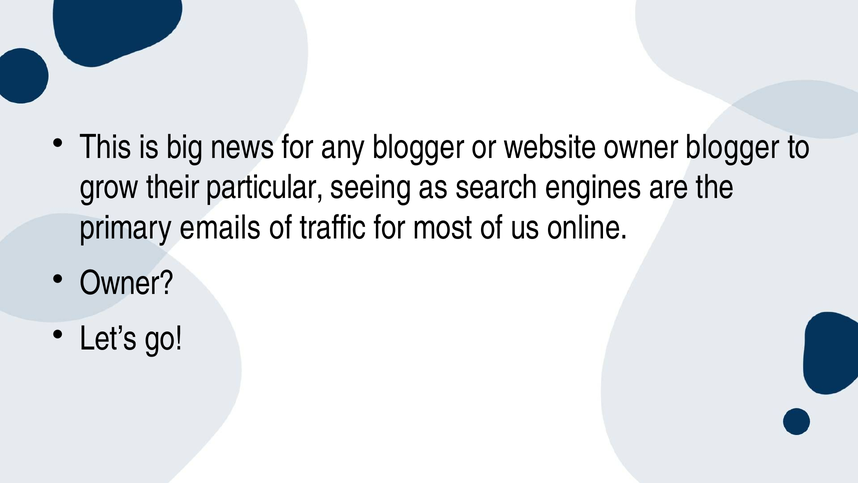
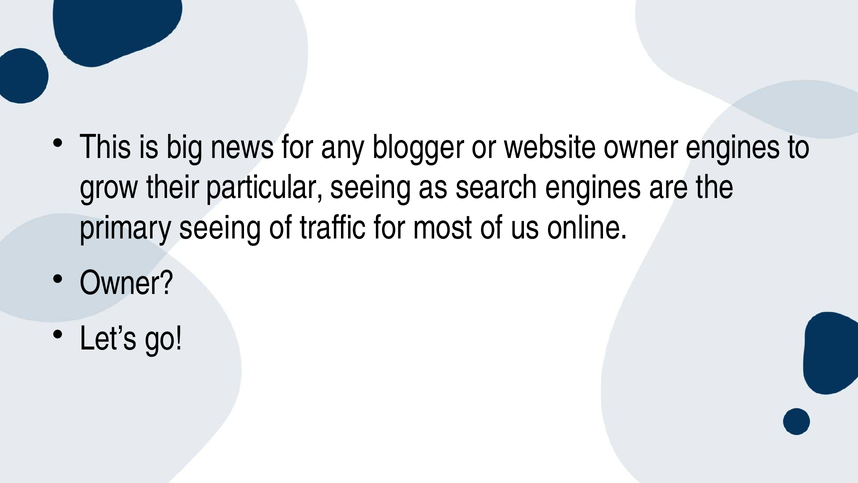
owner blogger: blogger -> engines (733, 147)
primary emails: emails -> seeing (221, 227)
